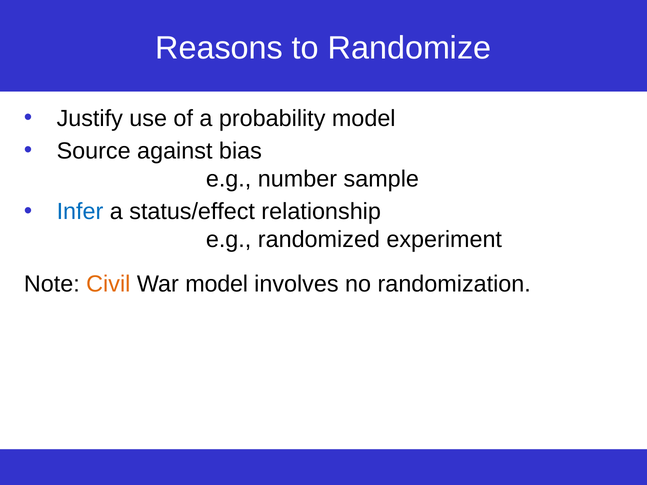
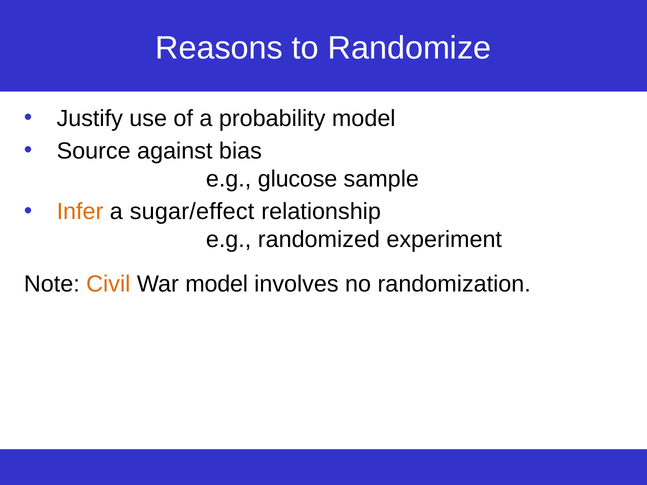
number: number -> glucose (298, 179)
Infer colour: blue -> orange (80, 212)
status/effect: status/effect -> sugar/effect (192, 212)
